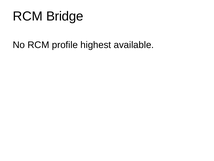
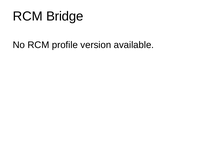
highest: highest -> version (96, 45)
